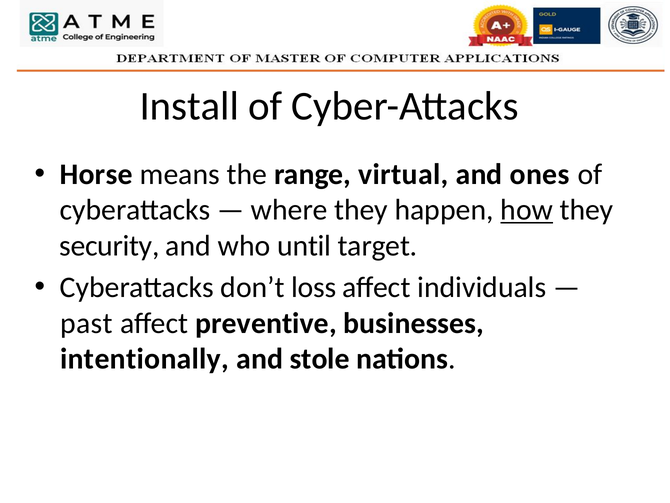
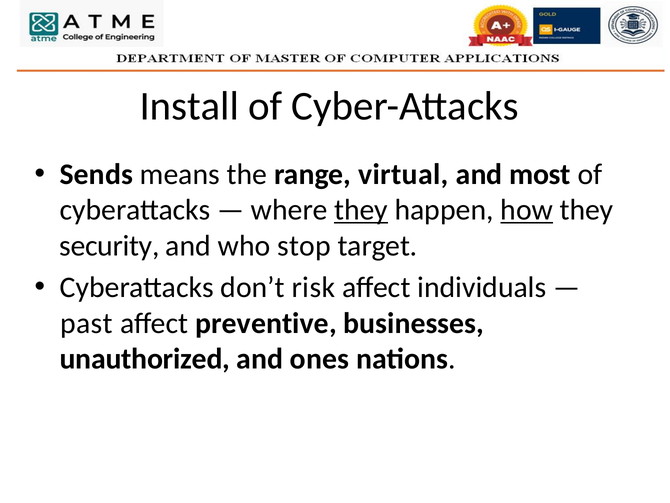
Horse: Horse -> Sends (96, 174)
ones: ones -> most (540, 174)
they underline: none -> present (361, 210)
until: until -> stop (304, 246)
loss: loss -> risk (313, 287)
intentionally: intentionally -> unauthorized (145, 359)
stole: stole -> ones (320, 359)
